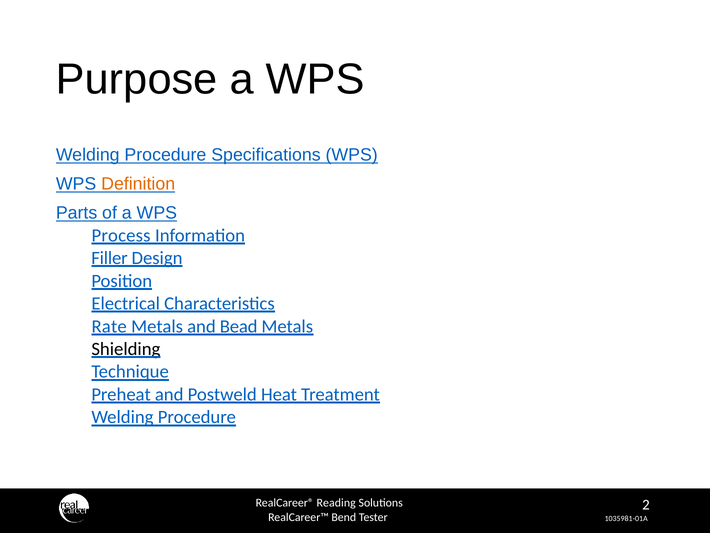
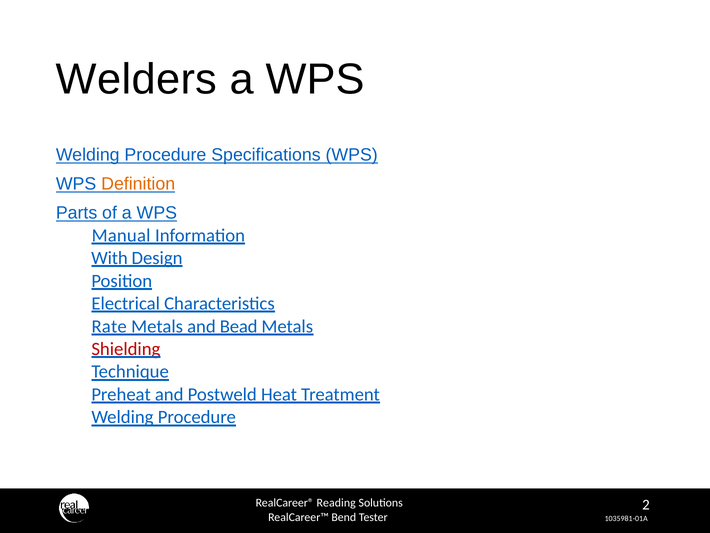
Purpose: Purpose -> Welders (137, 80)
Process: Process -> Manual (121, 235)
Filler: Filler -> With (109, 258)
Shielding colour: black -> red (126, 349)
